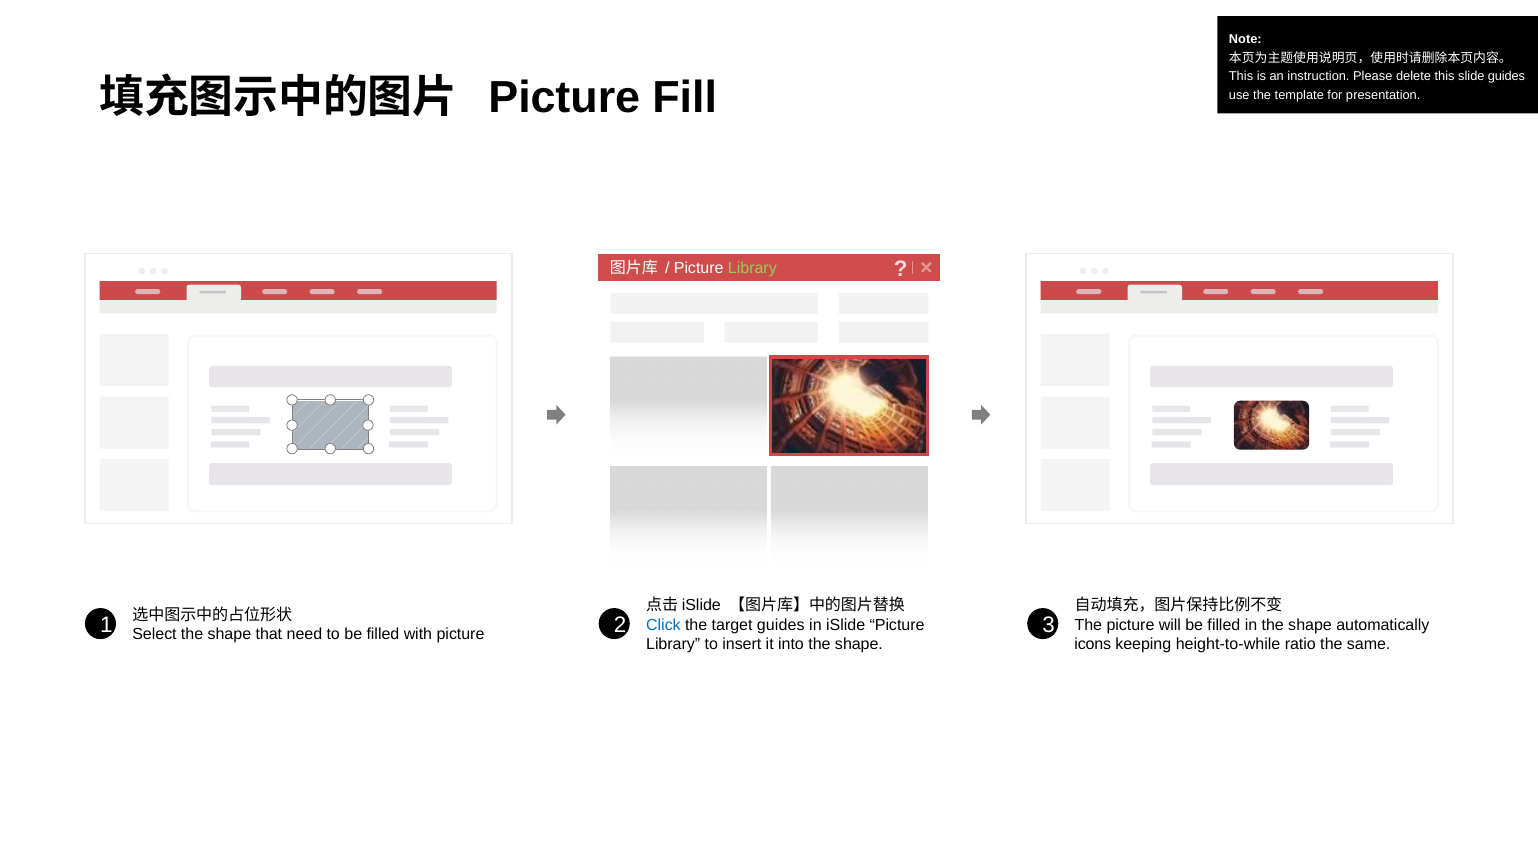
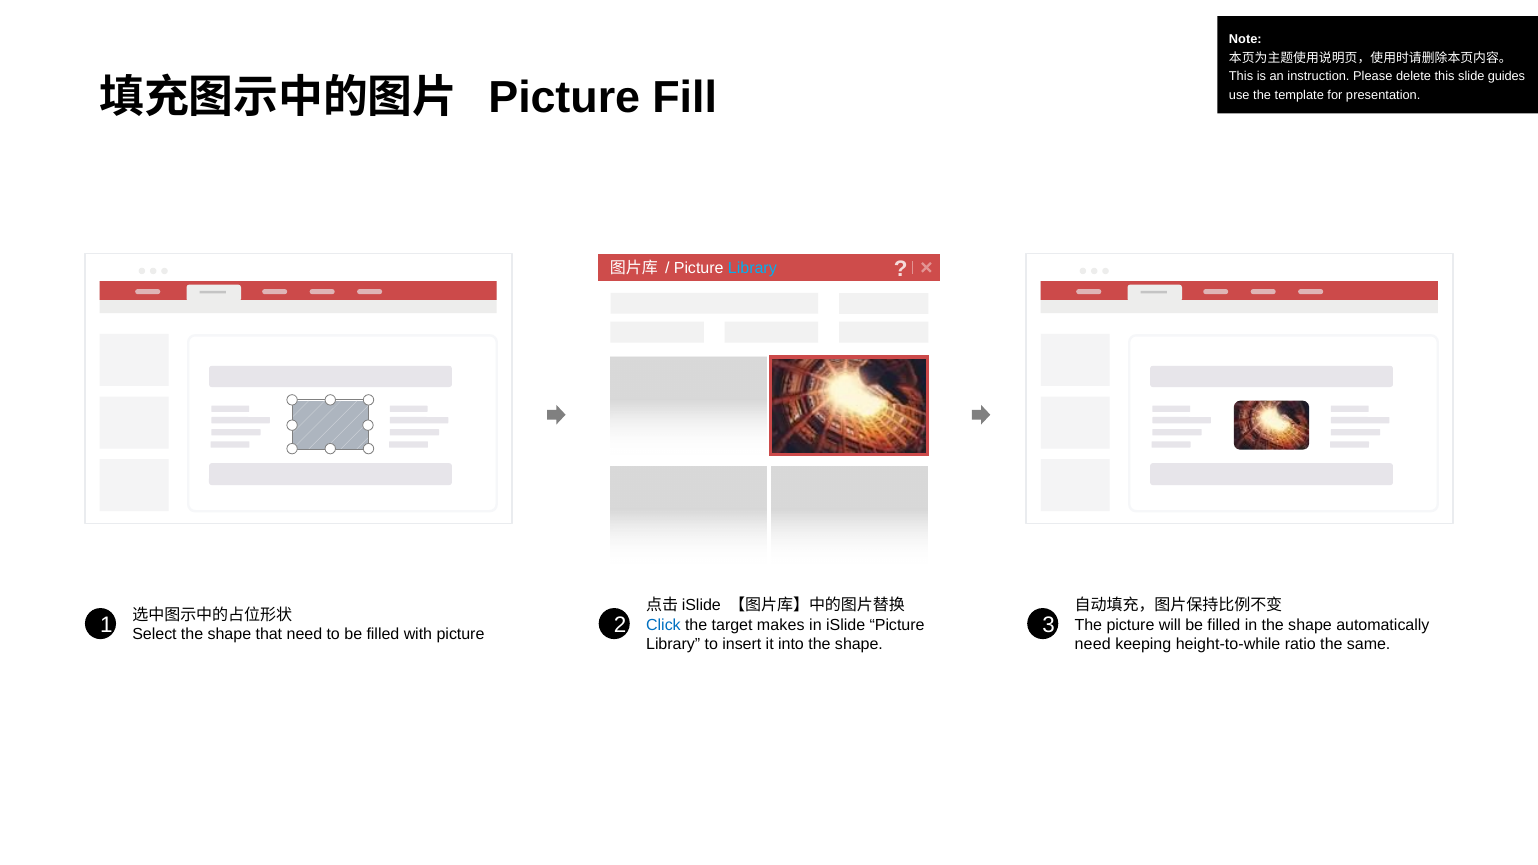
Library colour: light green -> light blue (752, 269)
target guides: guides -> makes (781, 625)
icons: icons -> need (1093, 644)
